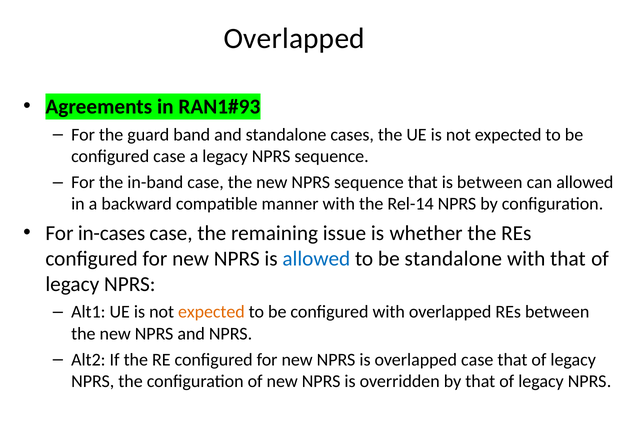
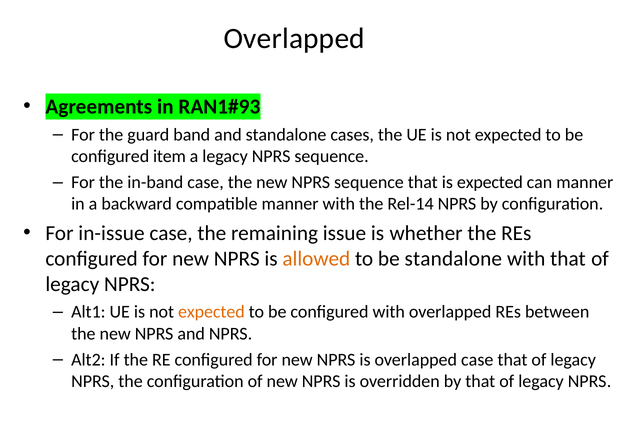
configured case: case -> item (169, 156)
is between: between -> expected (490, 182)
can allowed: allowed -> manner (585, 182)
in-cases: in-cases -> in-issue (111, 233)
allowed colour: blue -> orange (316, 258)
